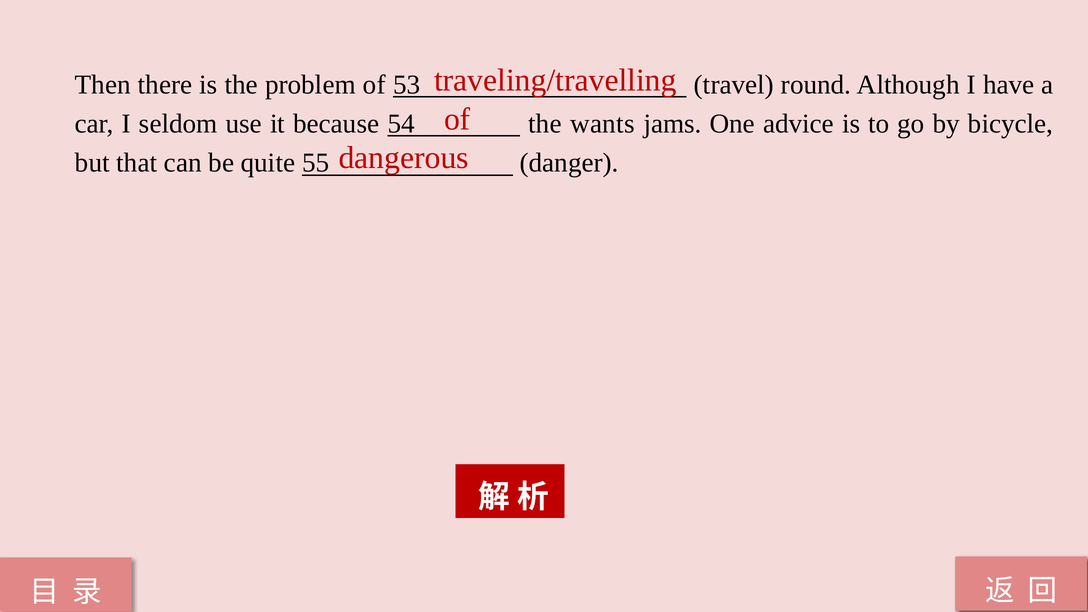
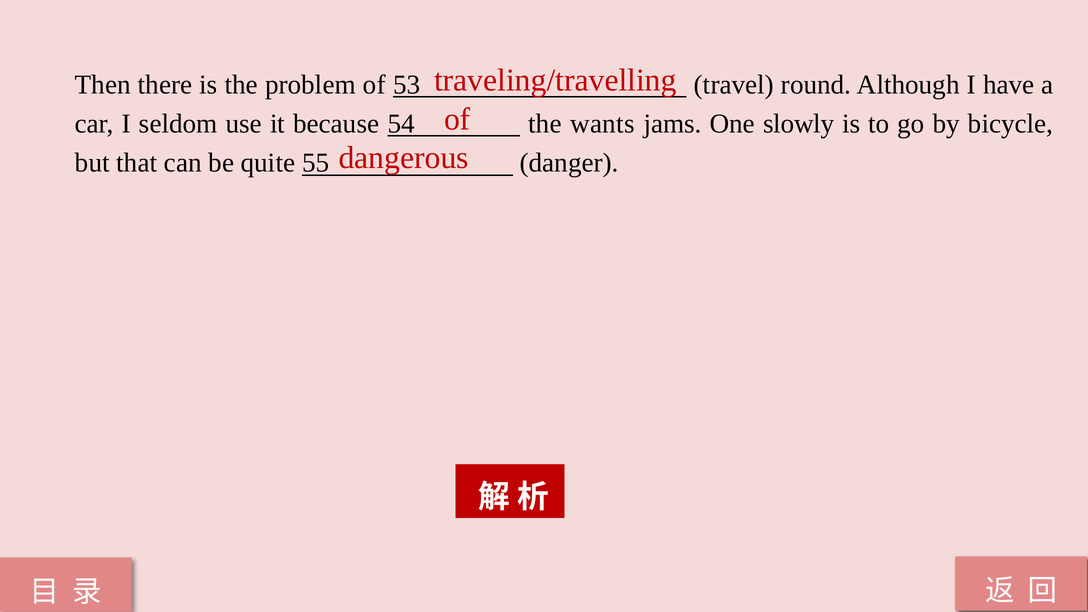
advice: advice -> slowly (799, 124)
